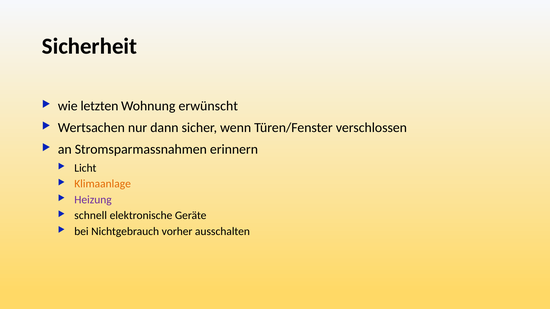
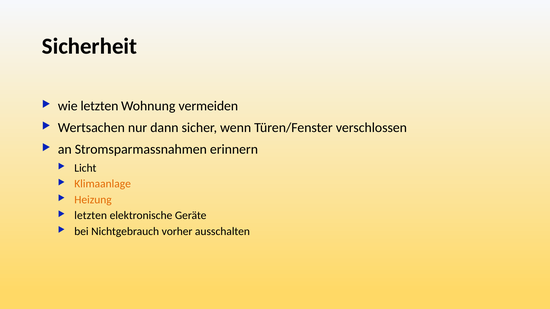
erwünscht: erwünscht -> vermeiden (208, 106)
Heizung colour: purple -> orange (93, 200)
schnell: schnell -> letzten (91, 216)
